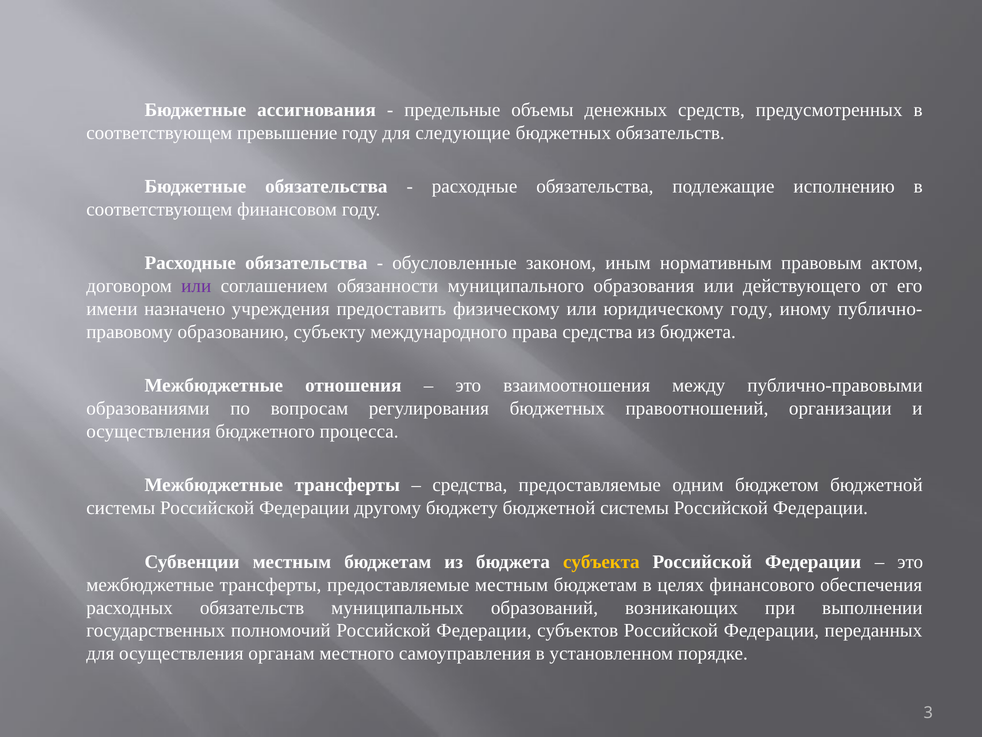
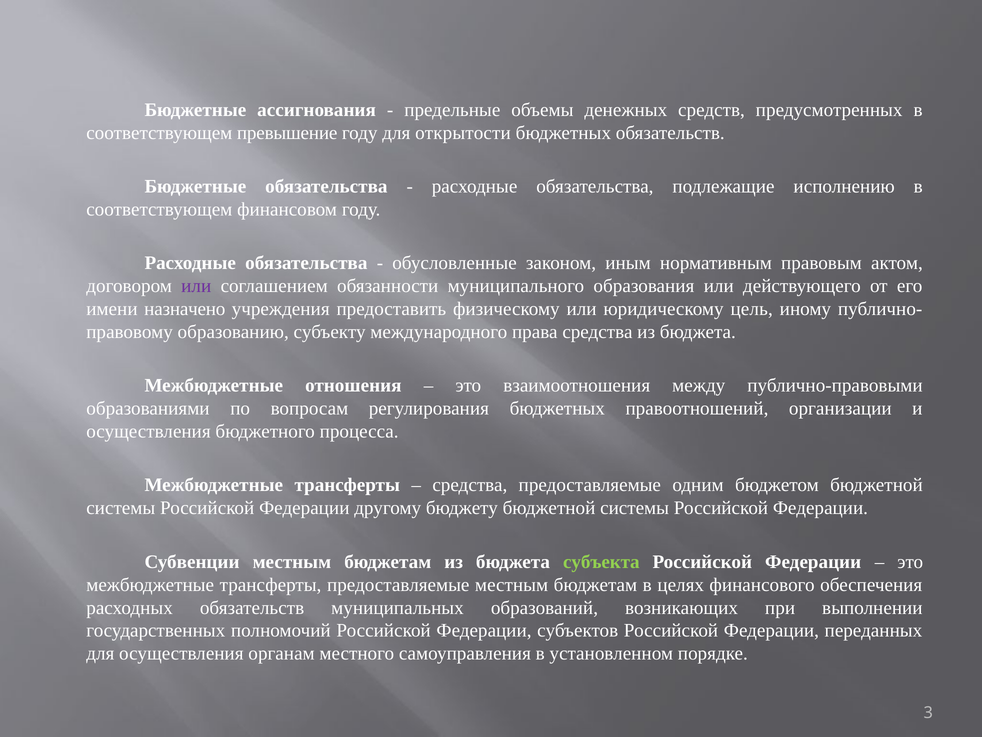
следующие: следующие -> открытости (463, 133)
юридическому году: году -> цель (752, 309)
субъекта colour: yellow -> light green (601, 561)
